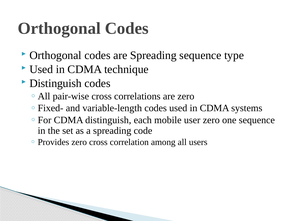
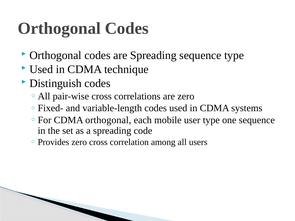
CDMA distinguish: distinguish -> orthogonal (108, 120)
user zero: zero -> type (211, 120)
